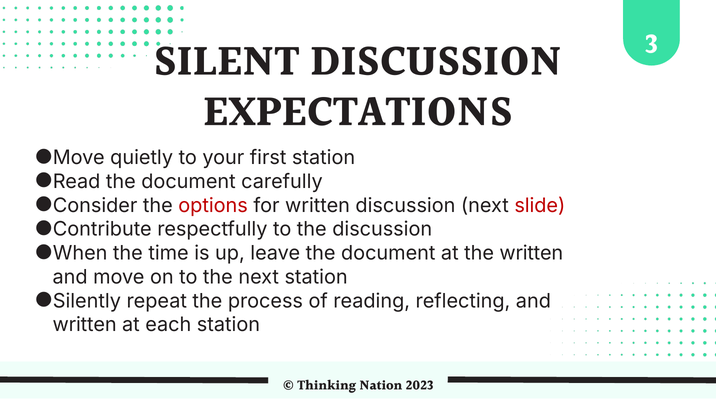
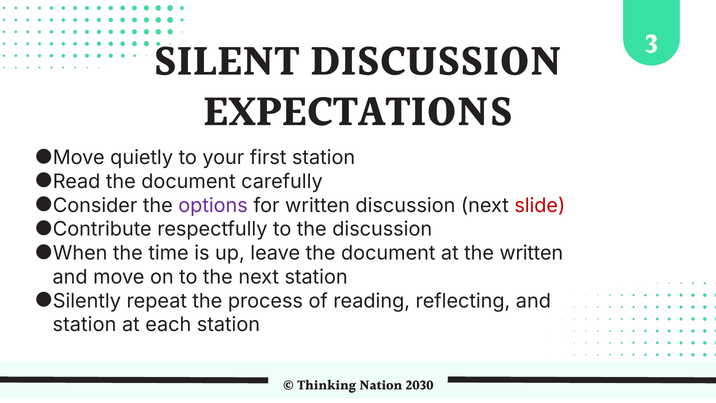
options colour: red -> purple (213, 205)
written: written -> station (84, 325)
2023: 2023 -> 2030 (420, 386)
